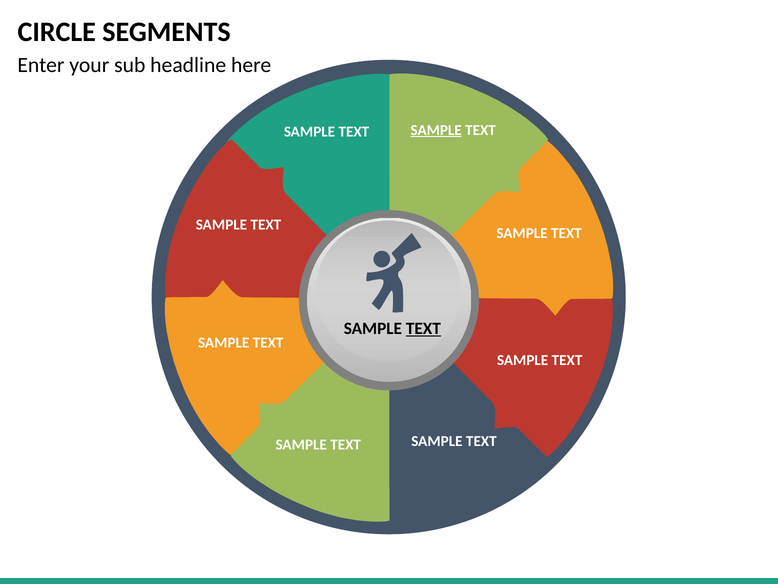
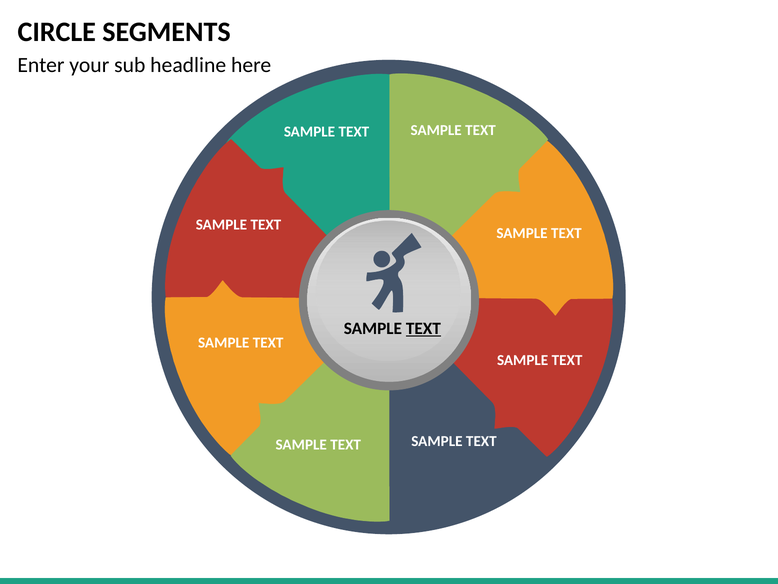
SAMPLE underline: present -> none (436, 130)
